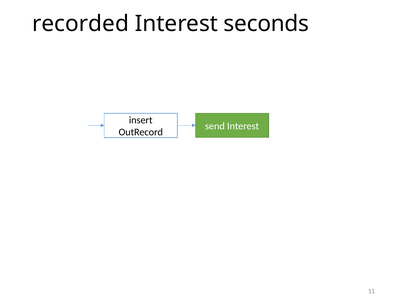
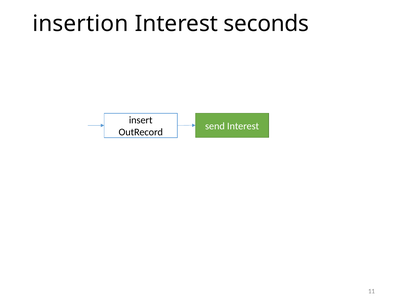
recorded: recorded -> insertion (80, 24)
